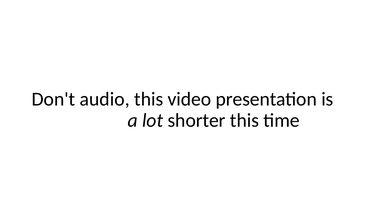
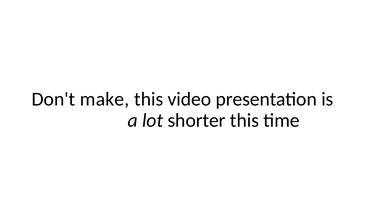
audio: audio -> make (105, 99)
